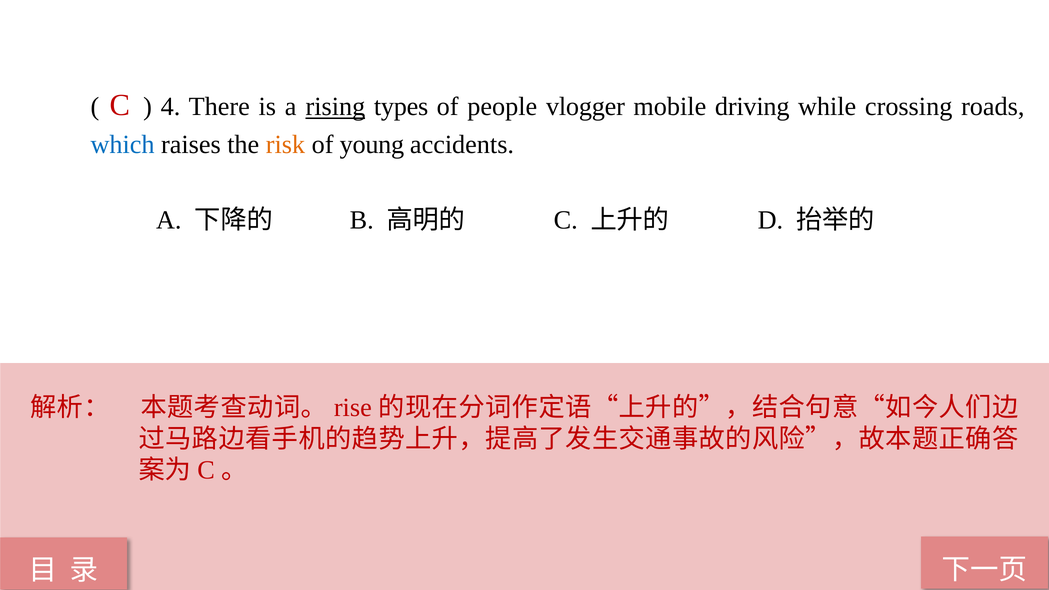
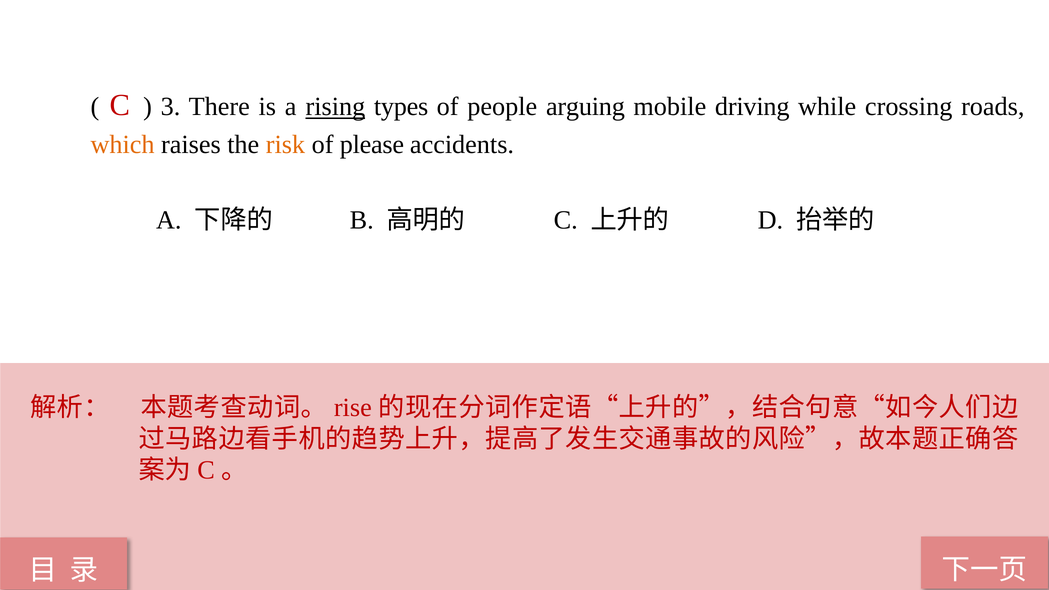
4: 4 -> 3 (171, 107)
vlogger: vlogger -> arguing (585, 107)
which colour: blue -> orange (123, 145)
young: young -> please (372, 145)
